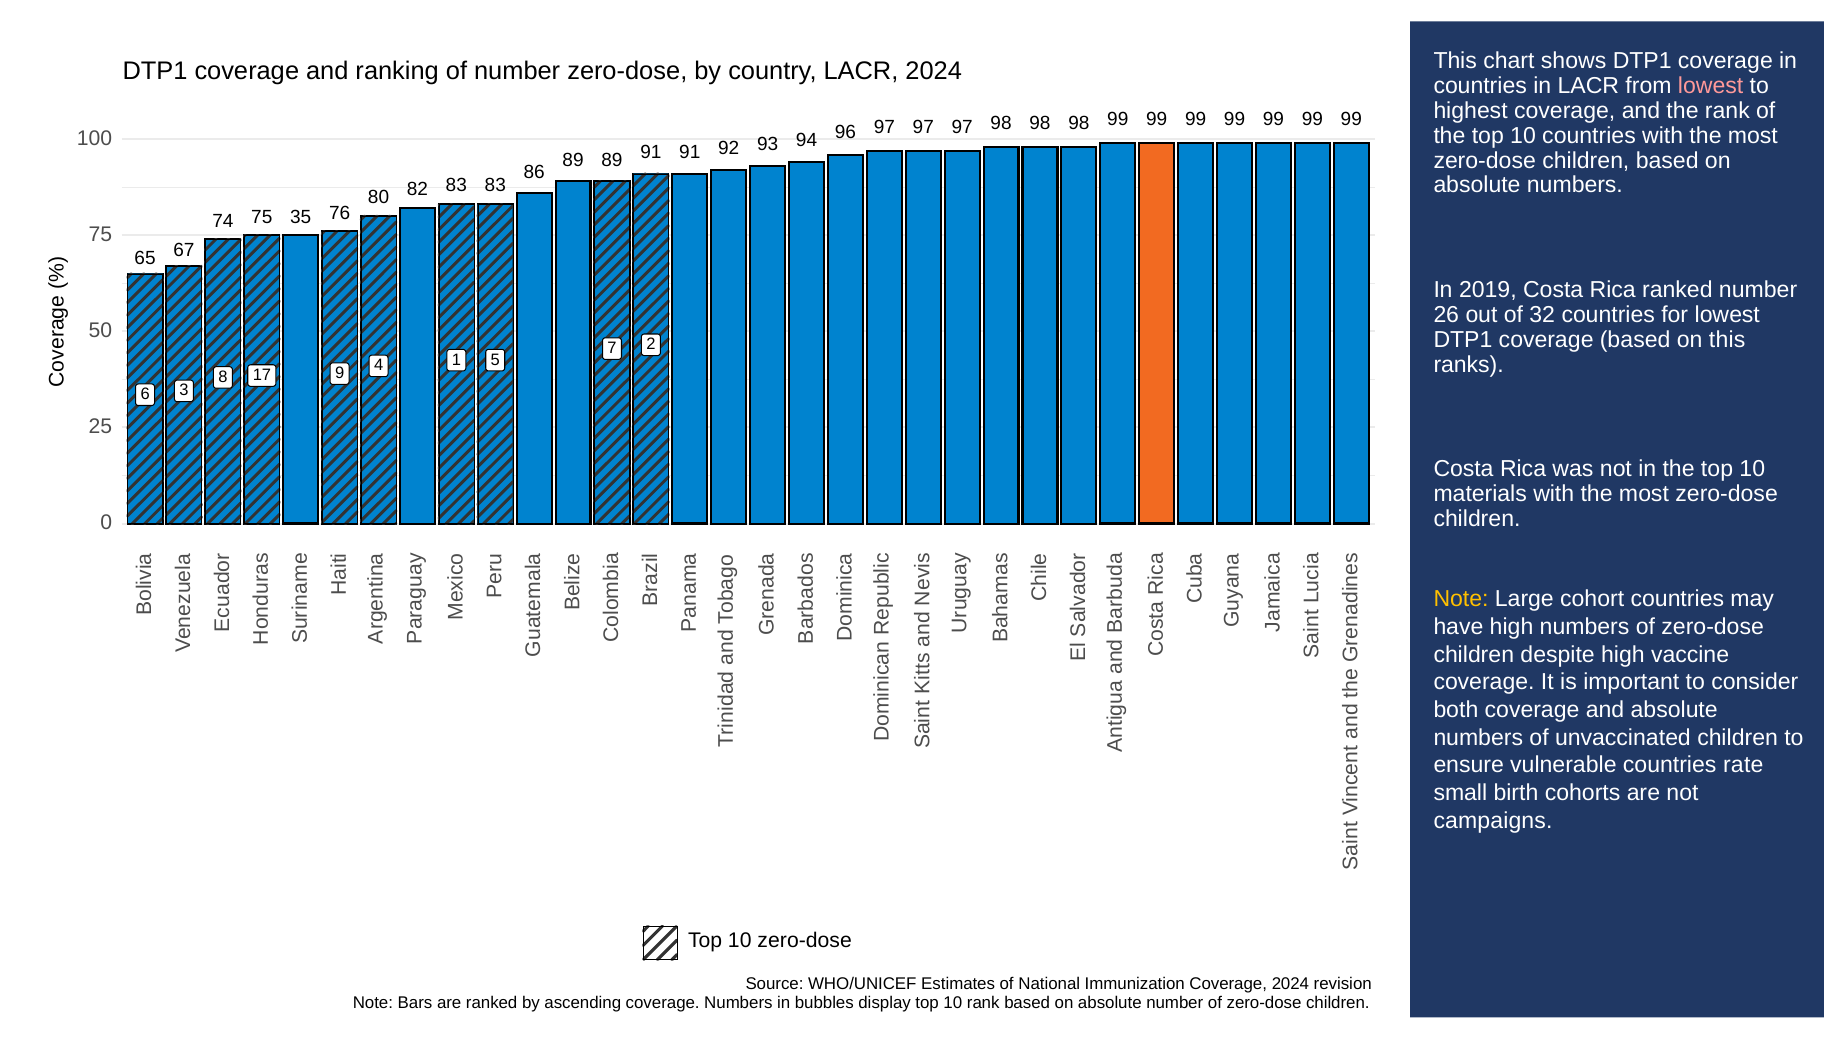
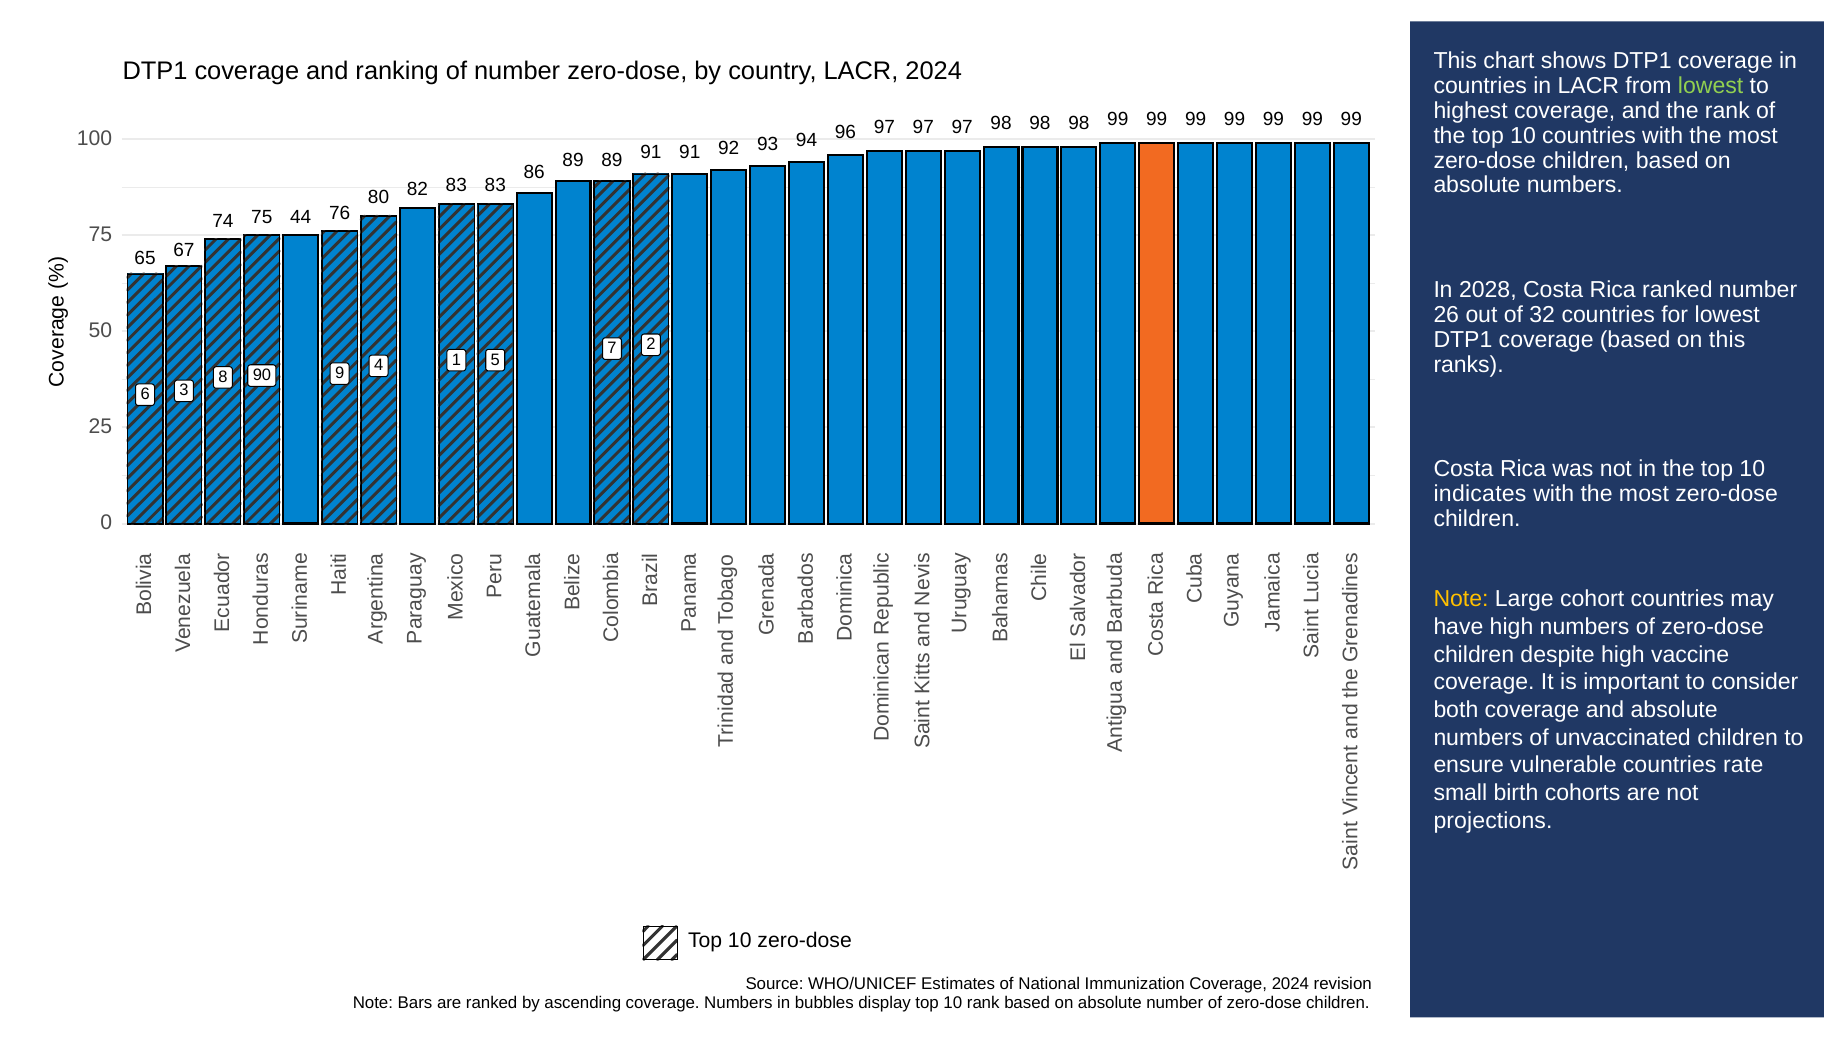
lowest colour: pink -> light green (1711, 86)
35: 35 -> 44 (301, 217)
2019: 2019 -> 2028 (1488, 290)
17: 17 -> 90 (262, 375)
materials: materials -> indicates (1480, 494)
campaigns: campaigns -> projections (1493, 821)
